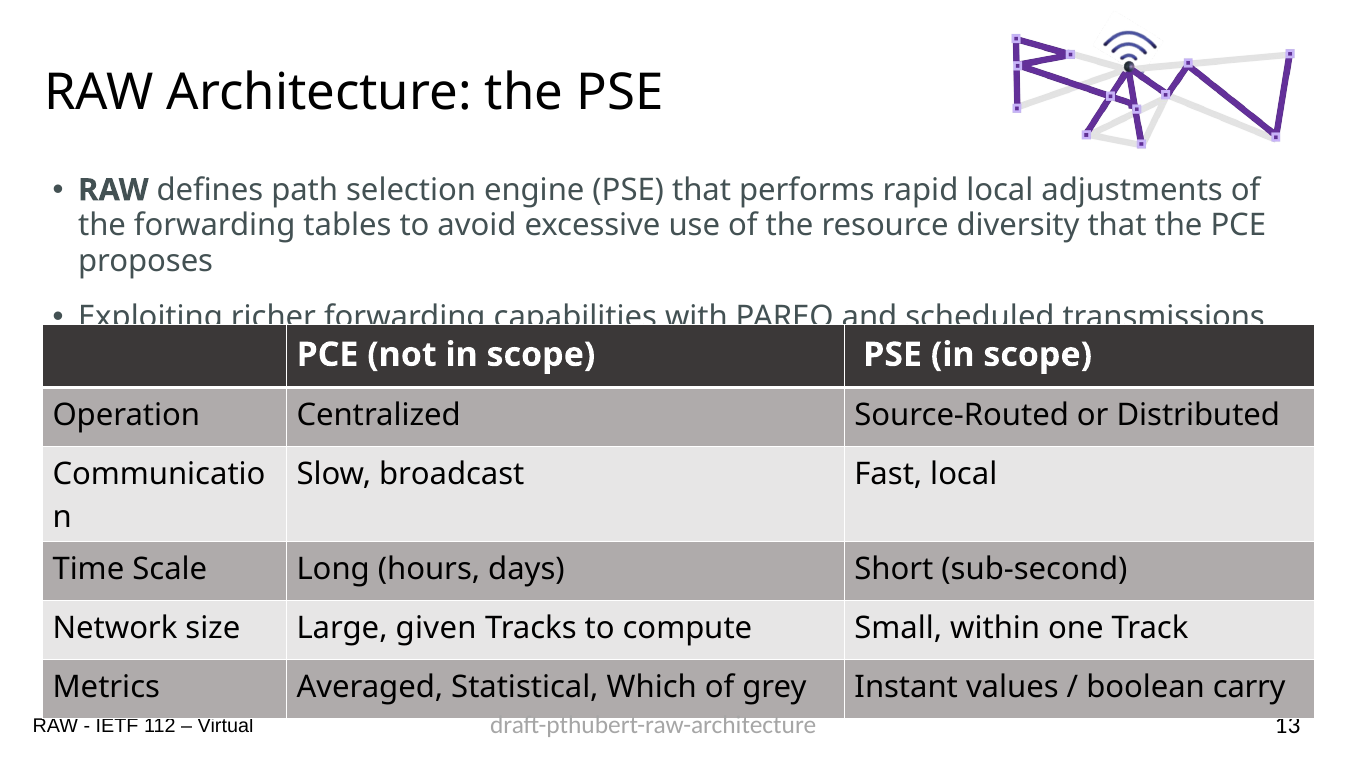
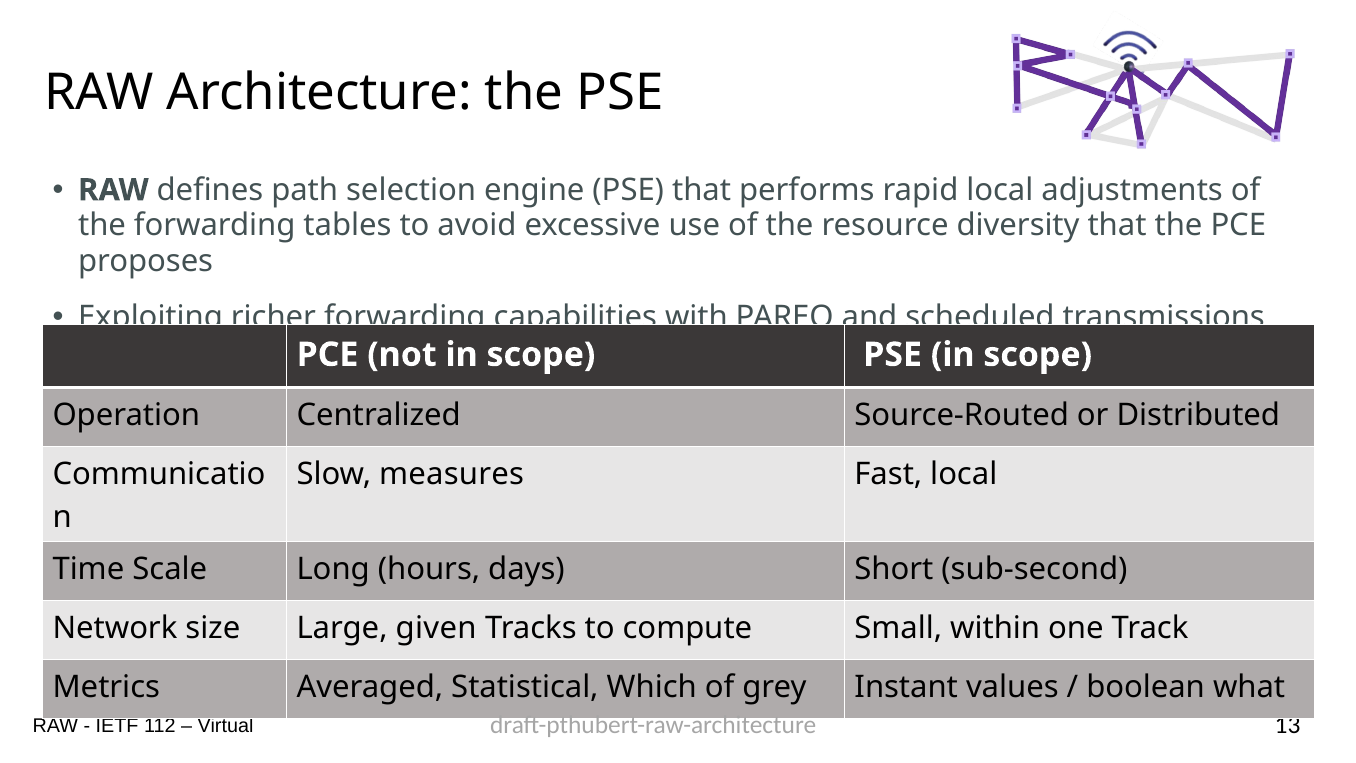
broadcast: broadcast -> measures (452, 474)
carry: carry -> what (1249, 687)
